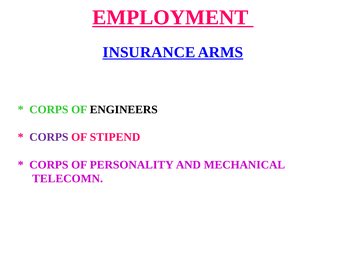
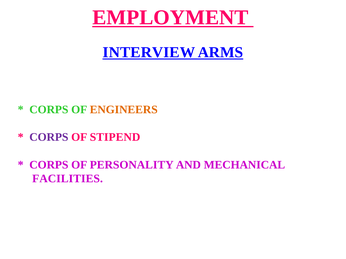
INSURANCE: INSURANCE -> INTERVIEW (149, 52)
ENGINEERS colour: black -> orange (124, 110)
TELECOMN: TELECOMN -> FACILITIES (68, 179)
